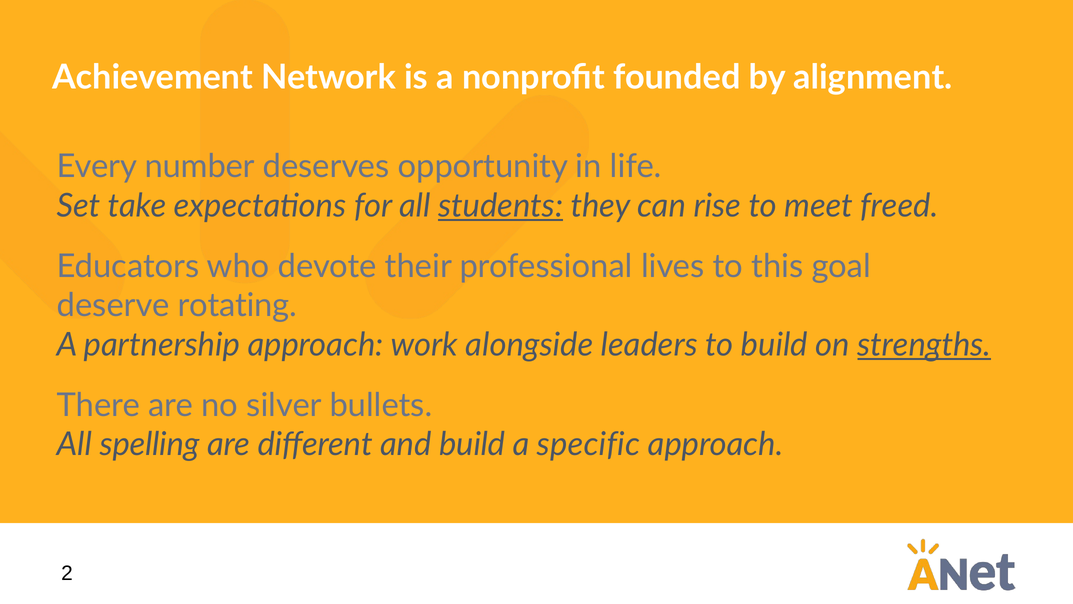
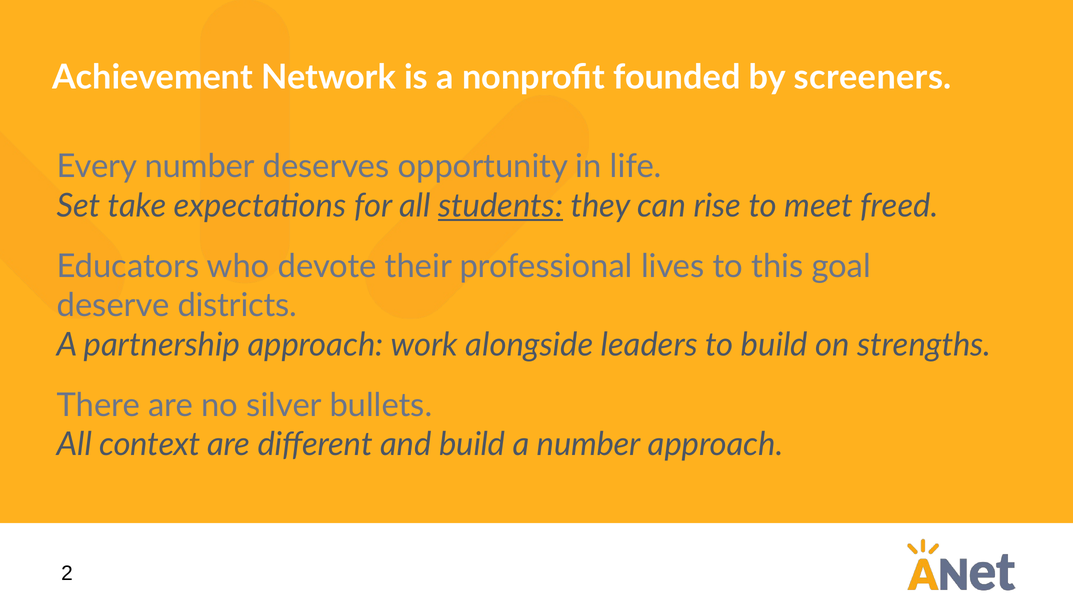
alignment: alignment -> screeners (873, 78)
rotating: rotating -> districts (237, 305)
strengths underline: present -> none (924, 345)
spelling: spelling -> context (150, 444)
a specific: specific -> number (589, 444)
